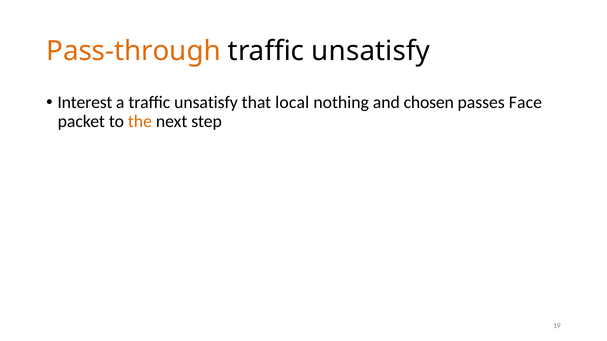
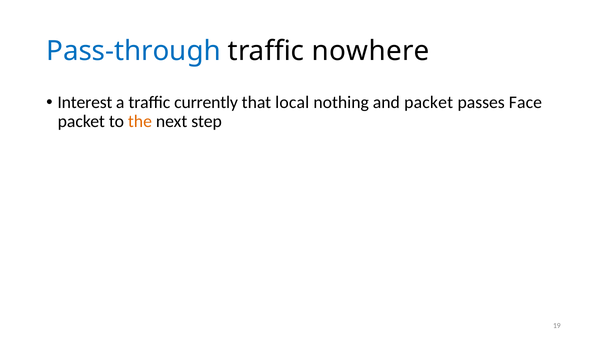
Pass-through colour: orange -> blue (134, 51)
unsatisfy: unsatisfy -> nowhere (371, 51)
a traffic unsatisfy: unsatisfy -> currently (206, 103)
and chosen: chosen -> packet (429, 103)
